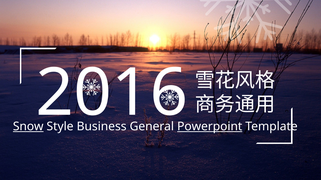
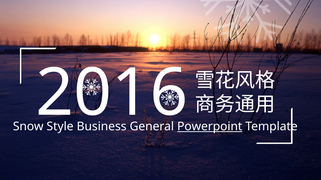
Snow underline: present -> none (28, 127)
